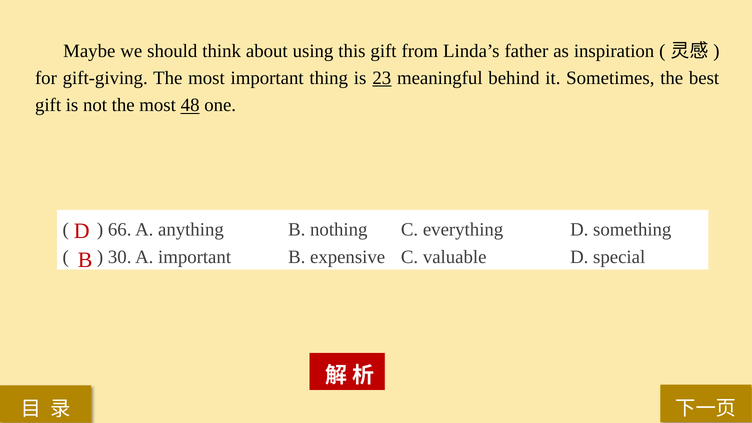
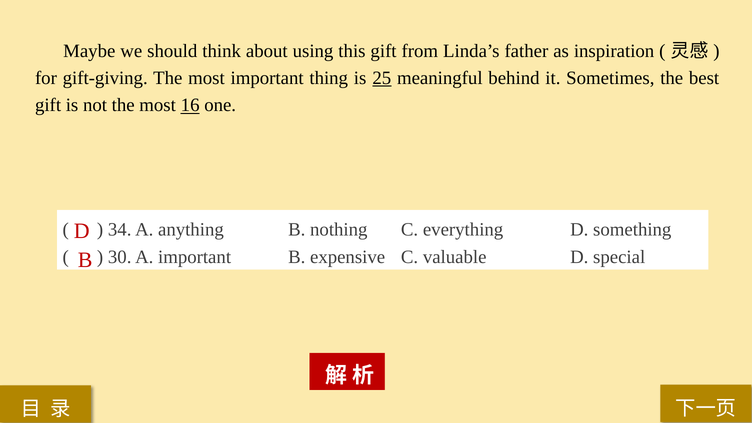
23: 23 -> 25 (382, 78)
48: 48 -> 16 (190, 105)
66: 66 -> 34 (120, 230)
